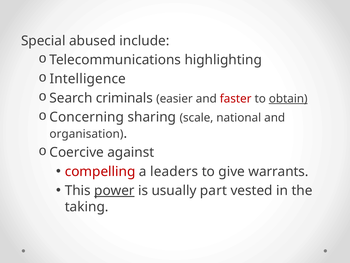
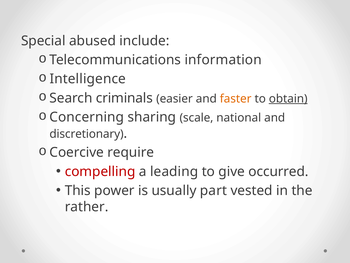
highlighting: highlighting -> information (223, 60)
faster colour: red -> orange (236, 98)
organisation: organisation -> discretionary (87, 134)
against: against -> require (131, 152)
leaders: leaders -> leading (174, 171)
warrants: warrants -> occurred (278, 171)
power underline: present -> none (114, 190)
taking: taking -> rather (87, 207)
